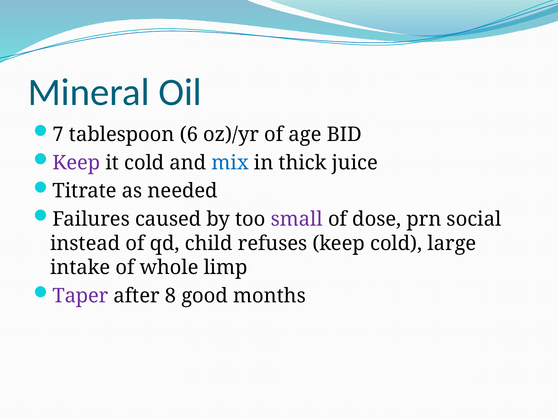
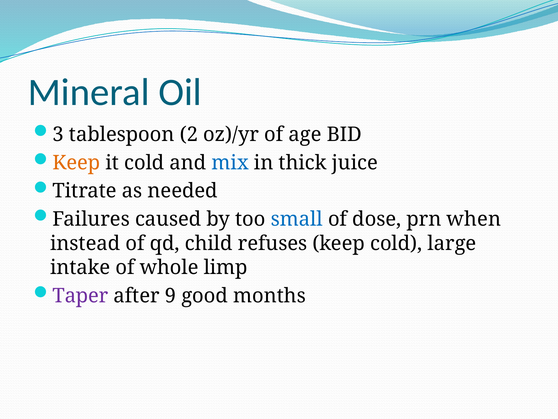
7: 7 -> 3 (58, 134)
6: 6 -> 2 (189, 134)
Keep colour: purple -> orange (76, 163)
small colour: purple -> blue (297, 219)
social: social -> when (474, 219)
8: 8 -> 9 (170, 295)
